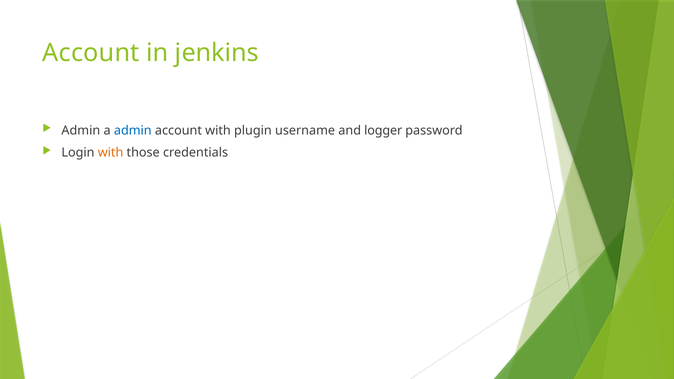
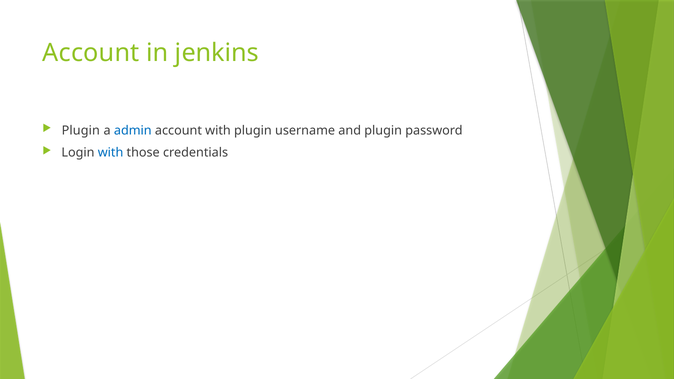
Admin: Admin -> Plugin (81, 130)
and logger: logger -> plugin (383, 130)
with colour: orange -> blue (111, 153)
